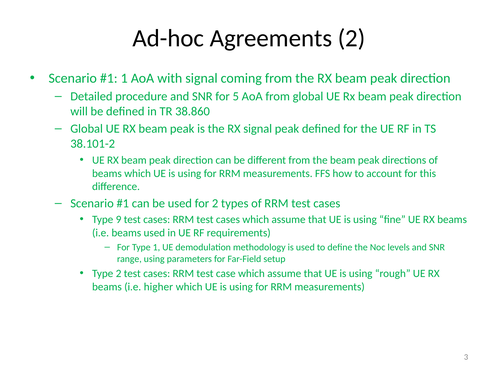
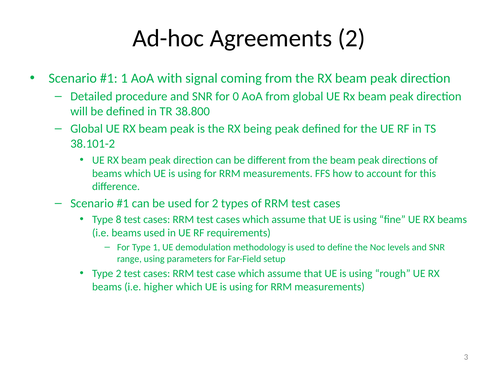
5: 5 -> 0 (236, 96)
38.860: 38.860 -> 38.800 (193, 111)
RX signal: signal -> being (258, 129)
9: 9 -> 8 (119, 219)
